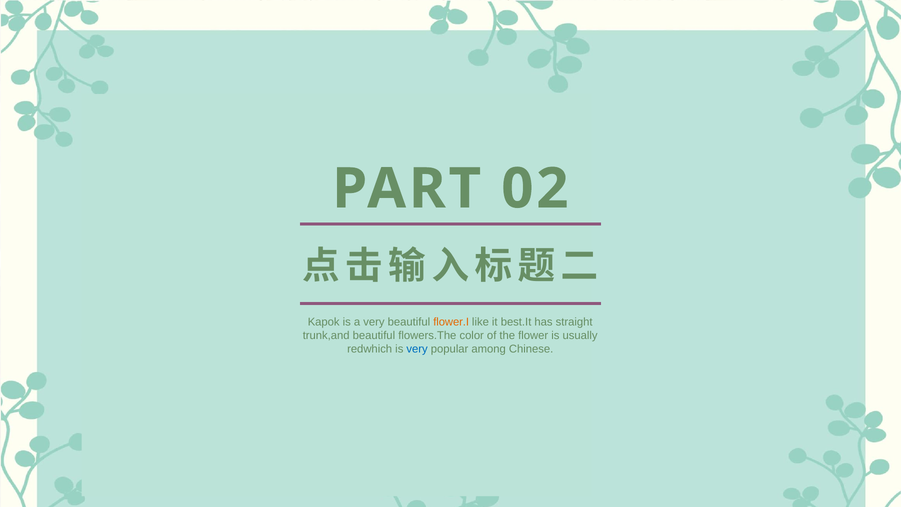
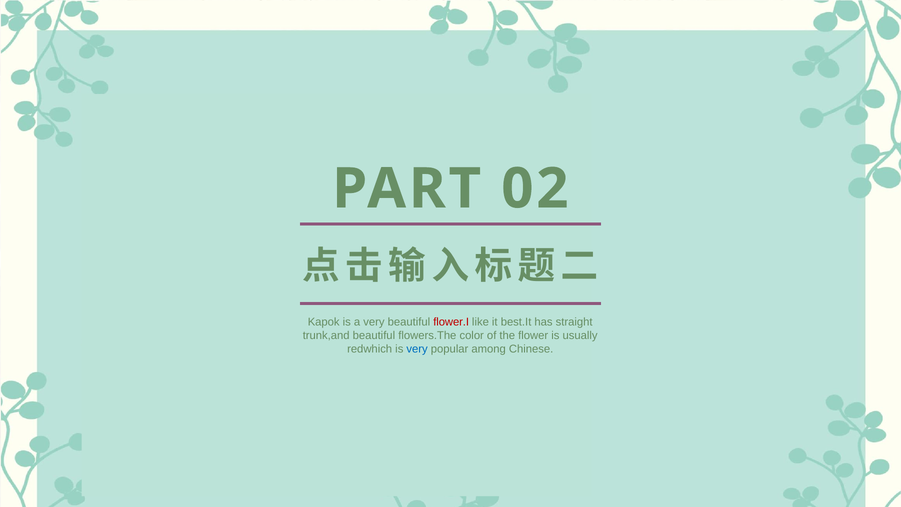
flower.I colour: orange -> red (451, 322)
